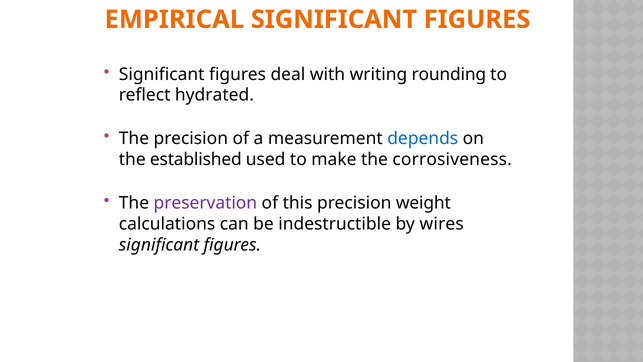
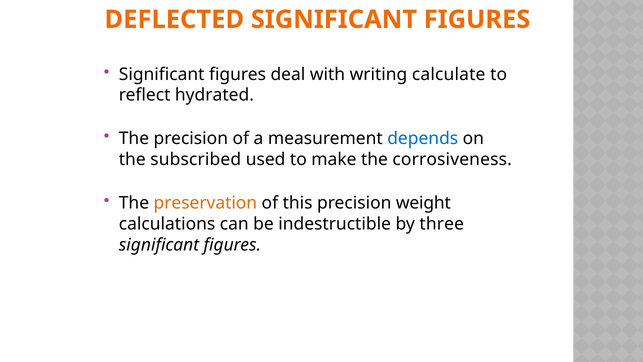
EMPIRICAL: EMPIRICAL -> DEFLECTED (174, 19)
rounding: rounding -> calculate (449, 74)
established: established -> subscribed (196, 159)
preservation colour: purple -> orange (205, 203)
wires: wires -> three (442, 224)
